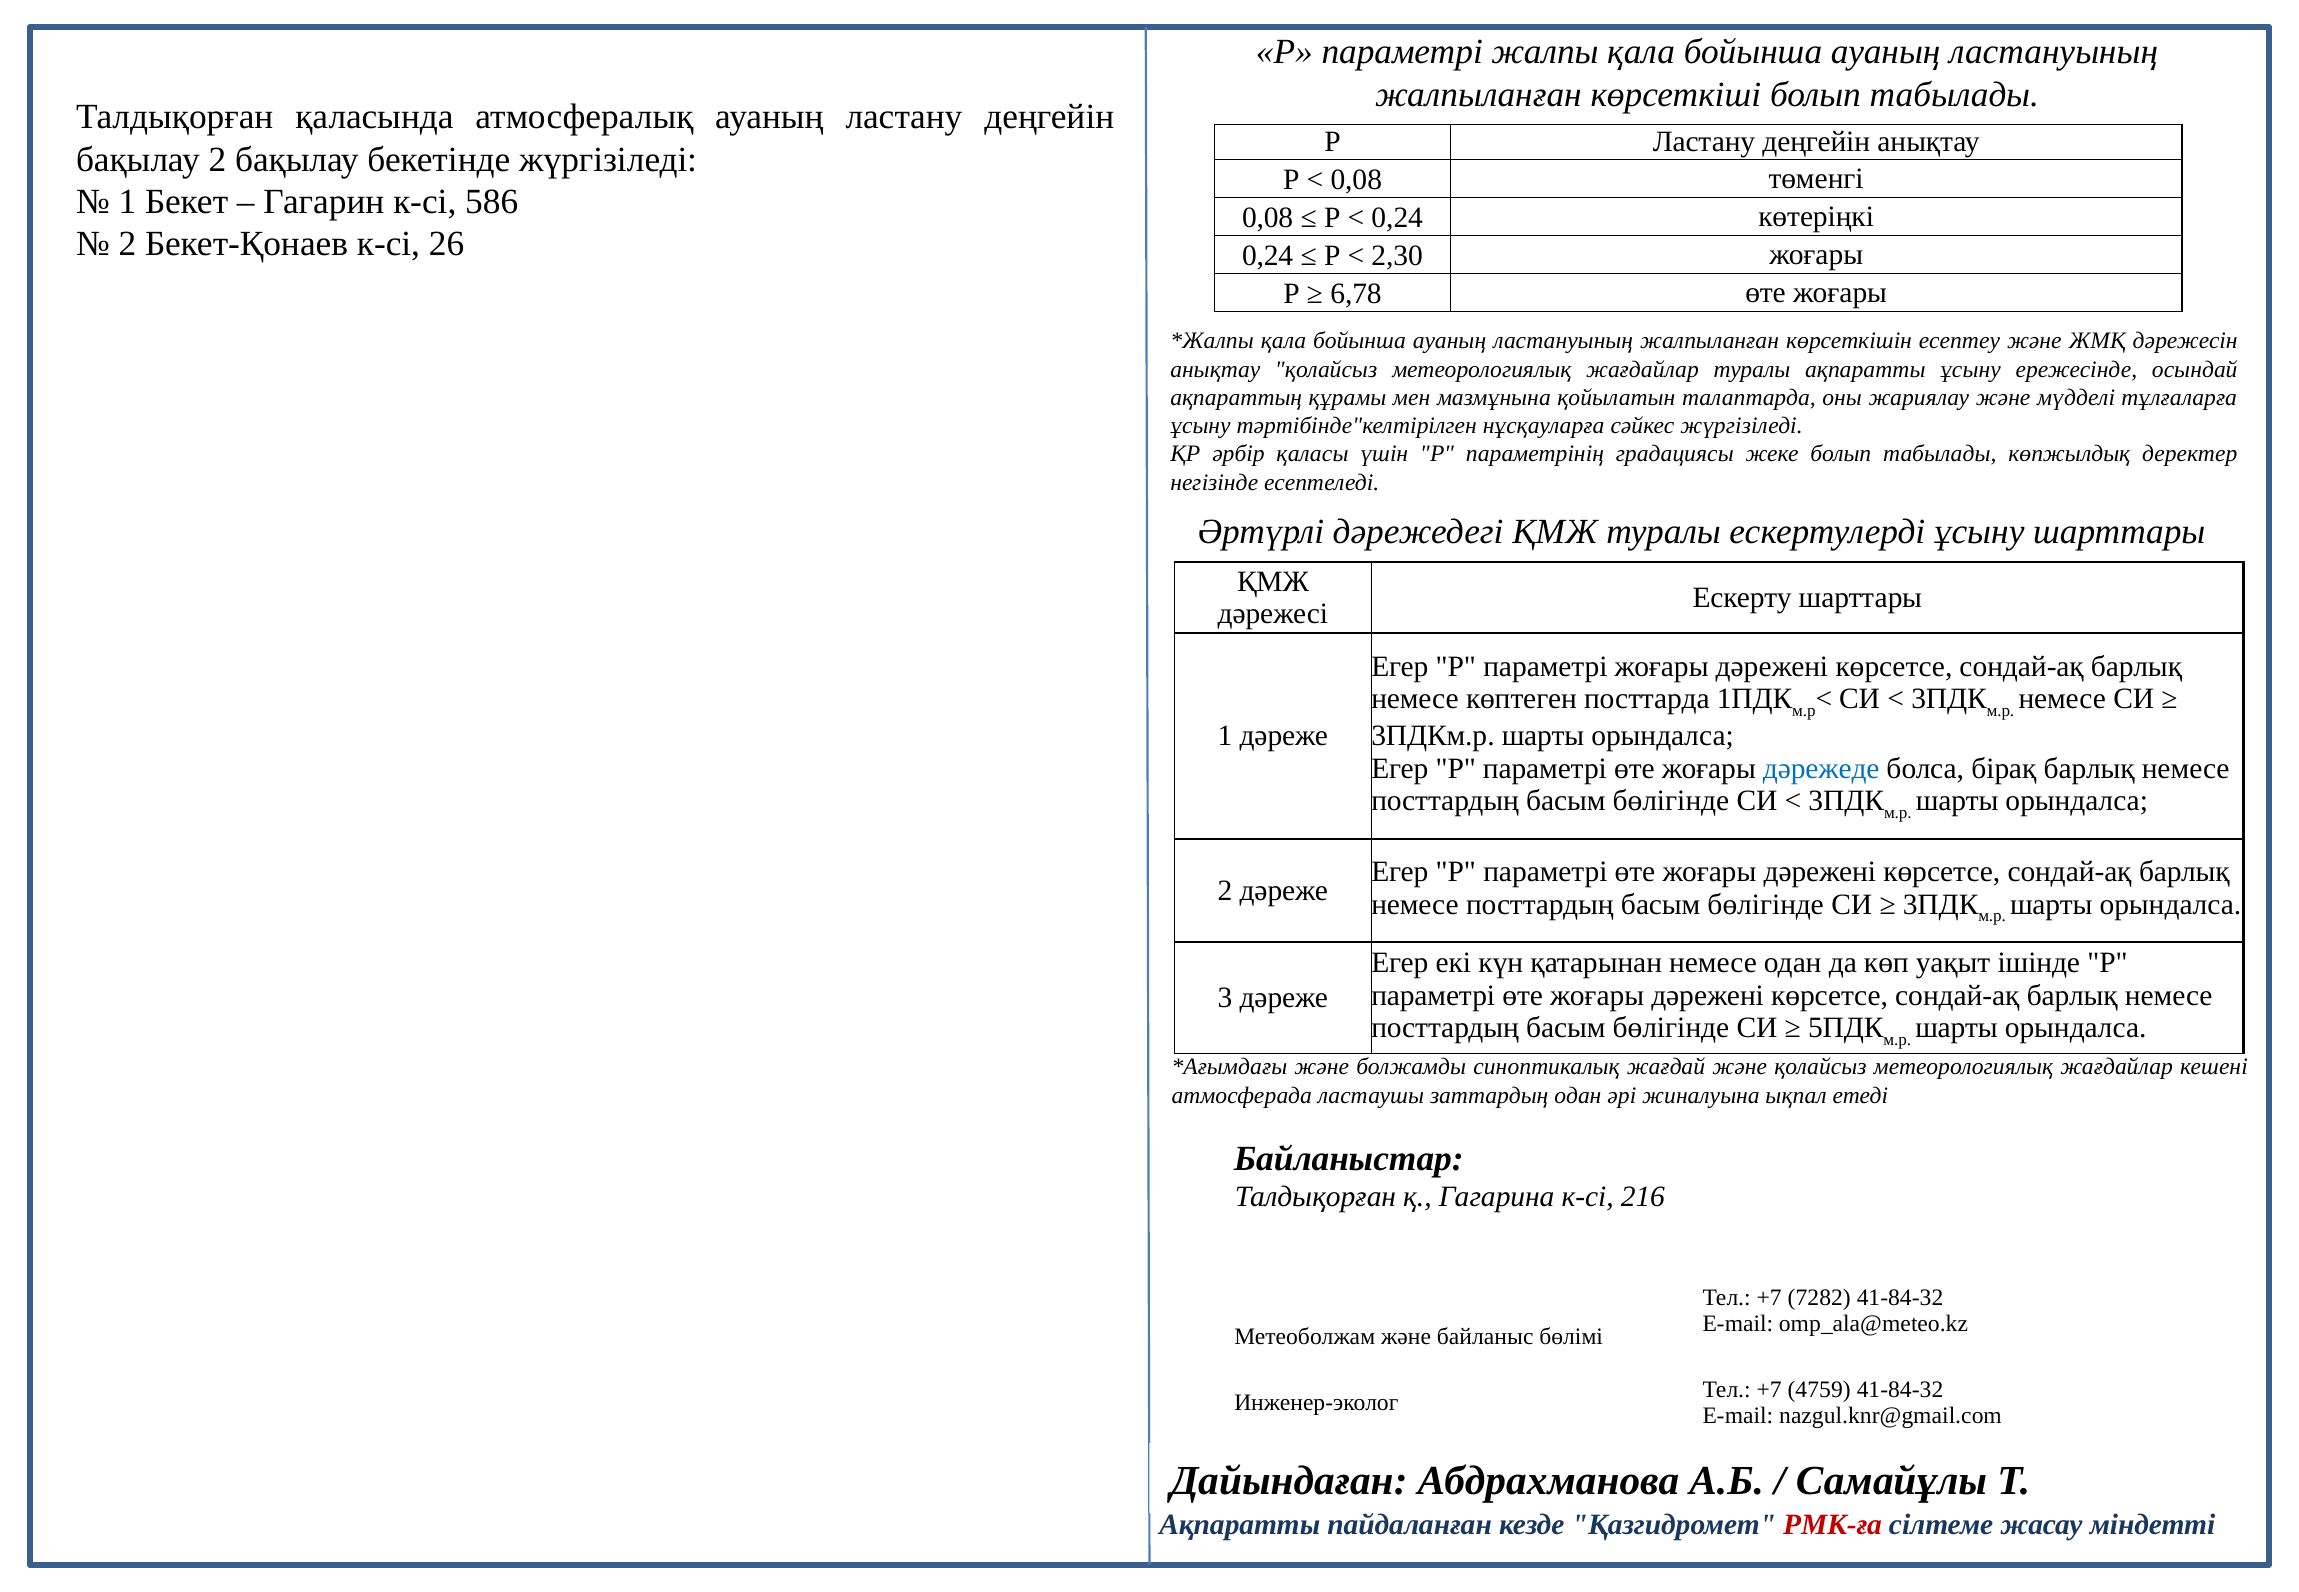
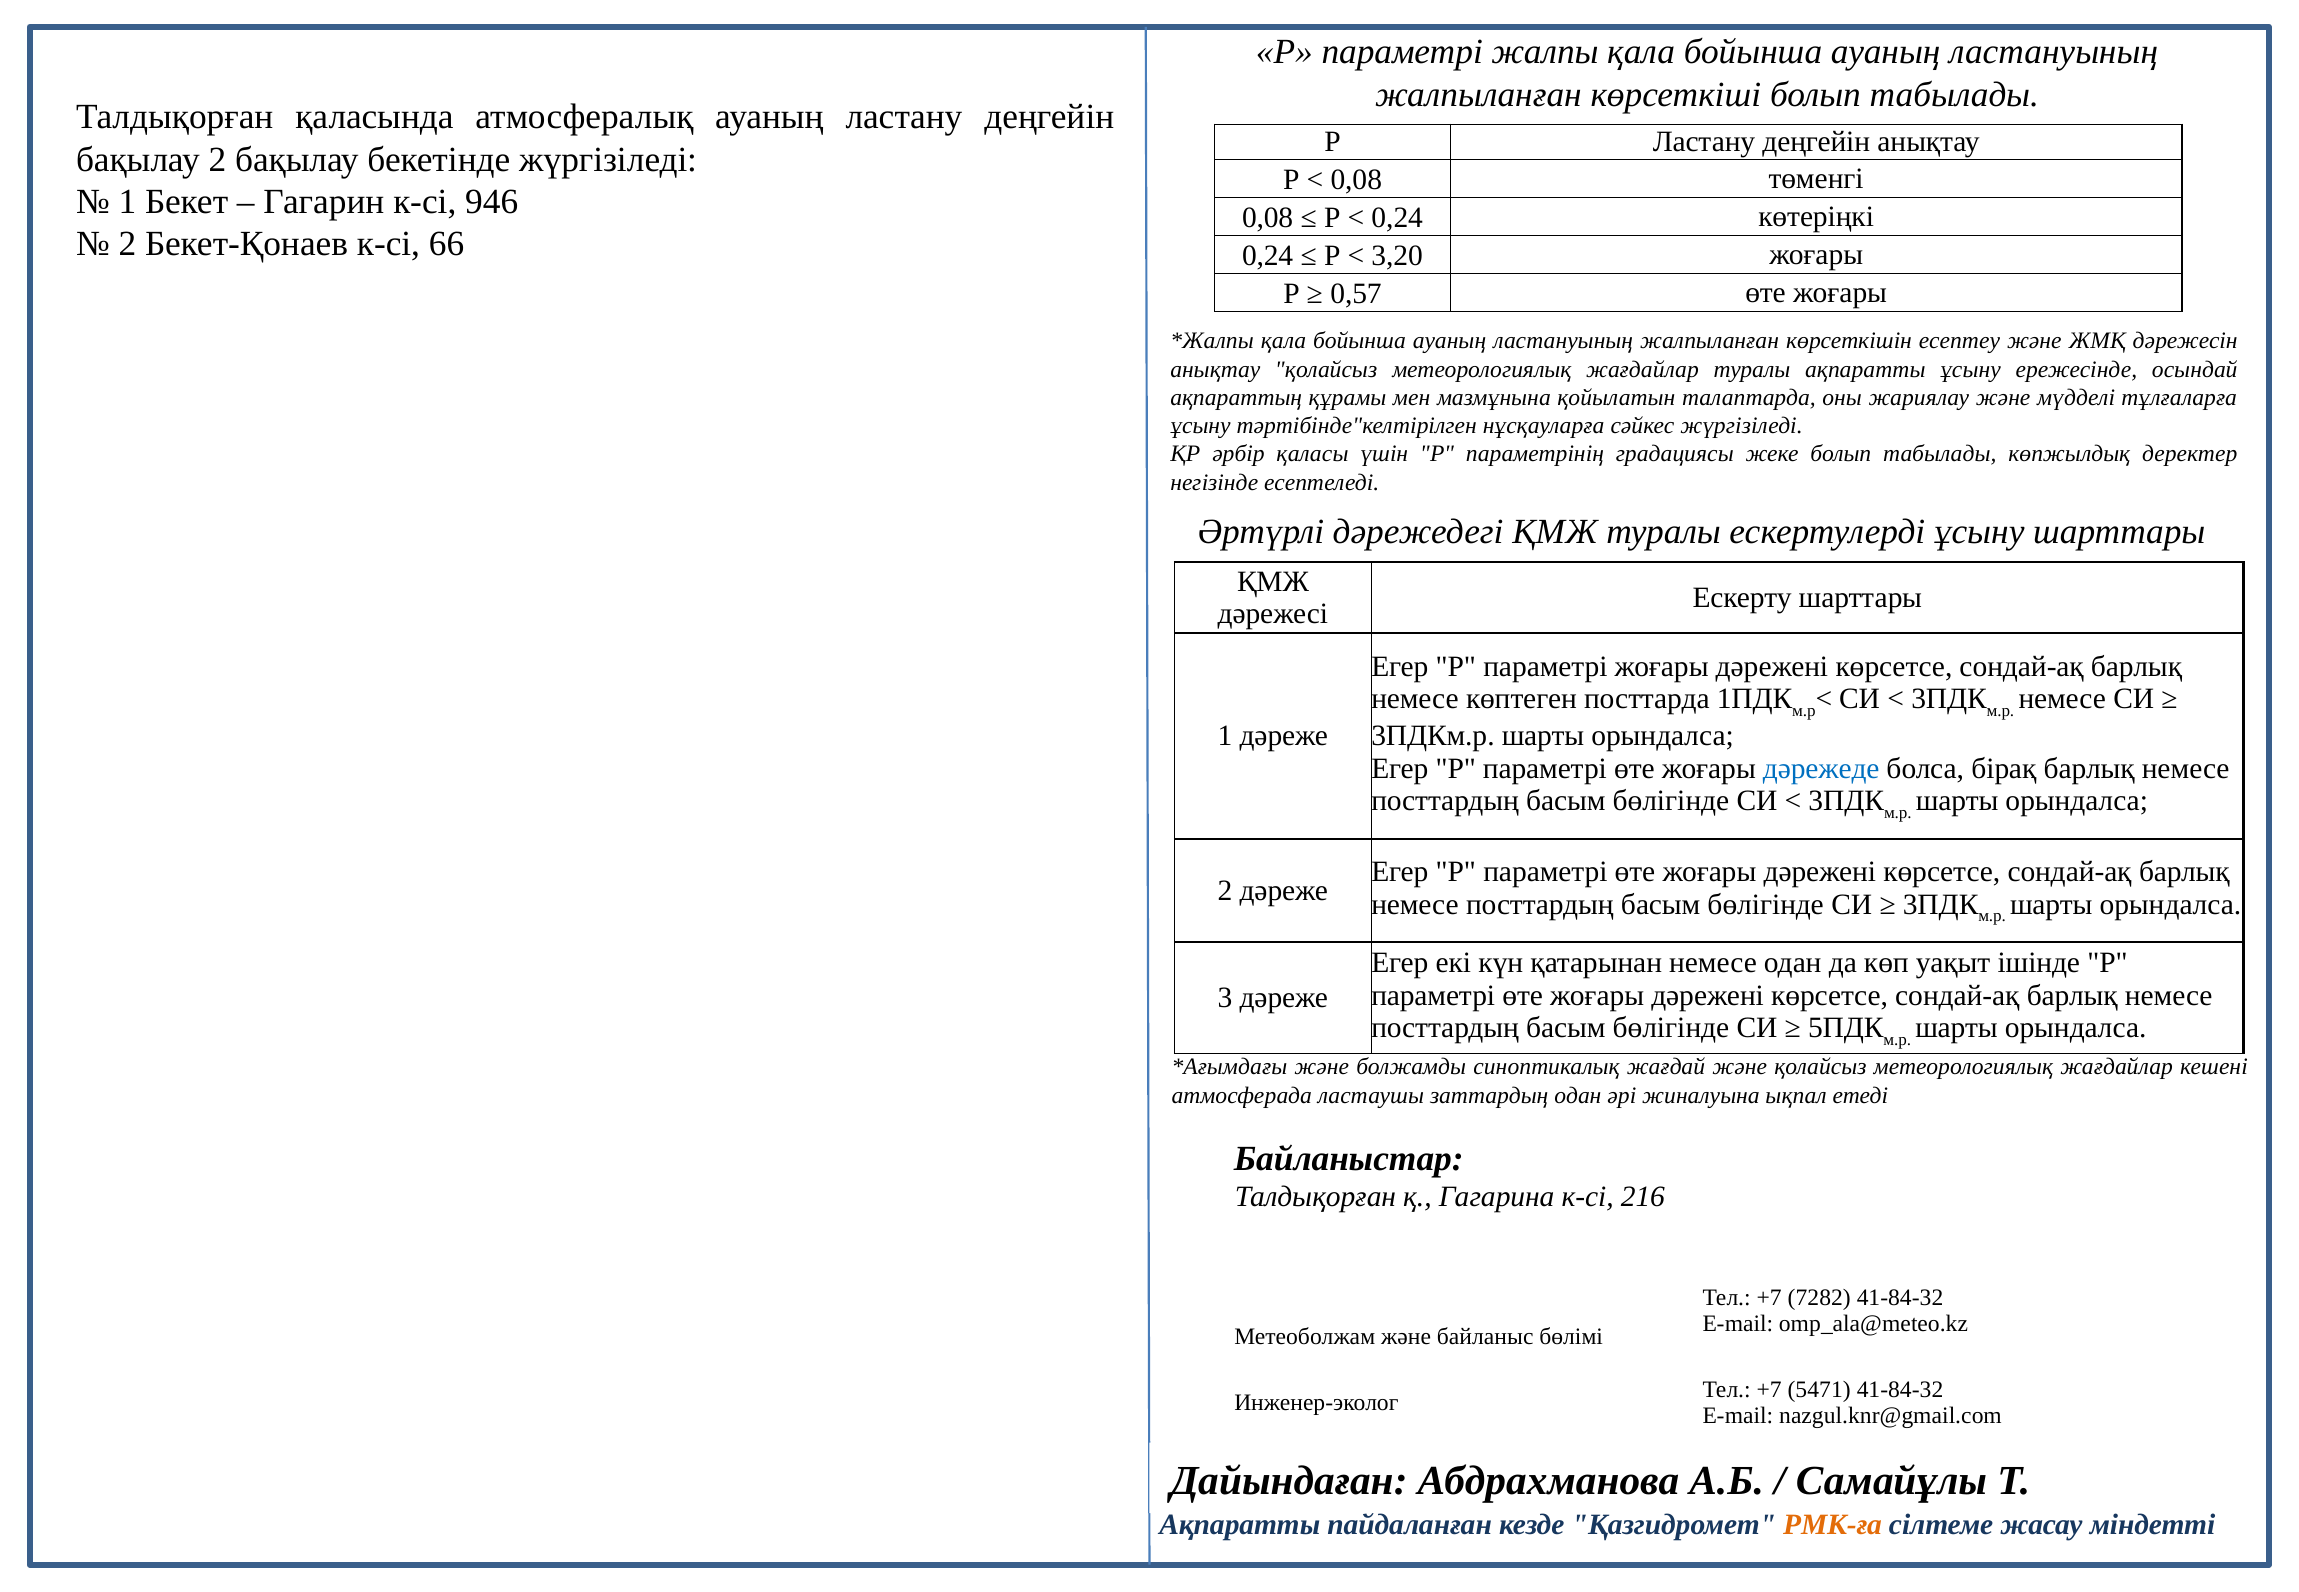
586: 586 -> 946 (492, 202)
26: 26 -> 66 (447, 244)
2,30: 2,30 -> 3,20 (1397, 256)
6,78: 6,78 -> 0,57 (1356, 294)
4759: 4759 -> 5471 (1819, 1389)
РМК-ға colour: red -> orange (1833, 1525)
